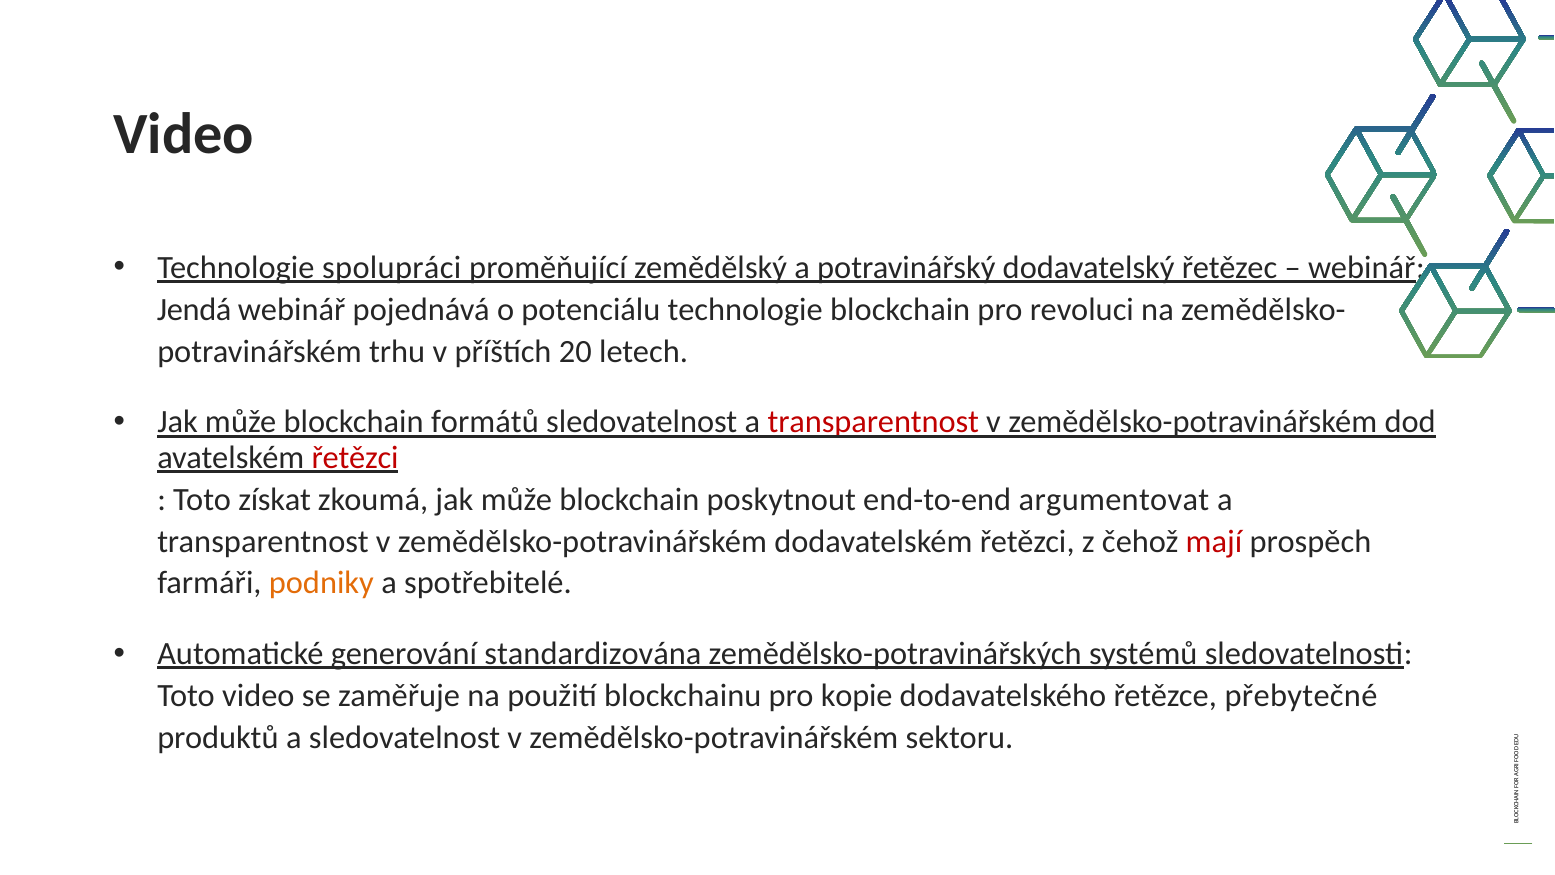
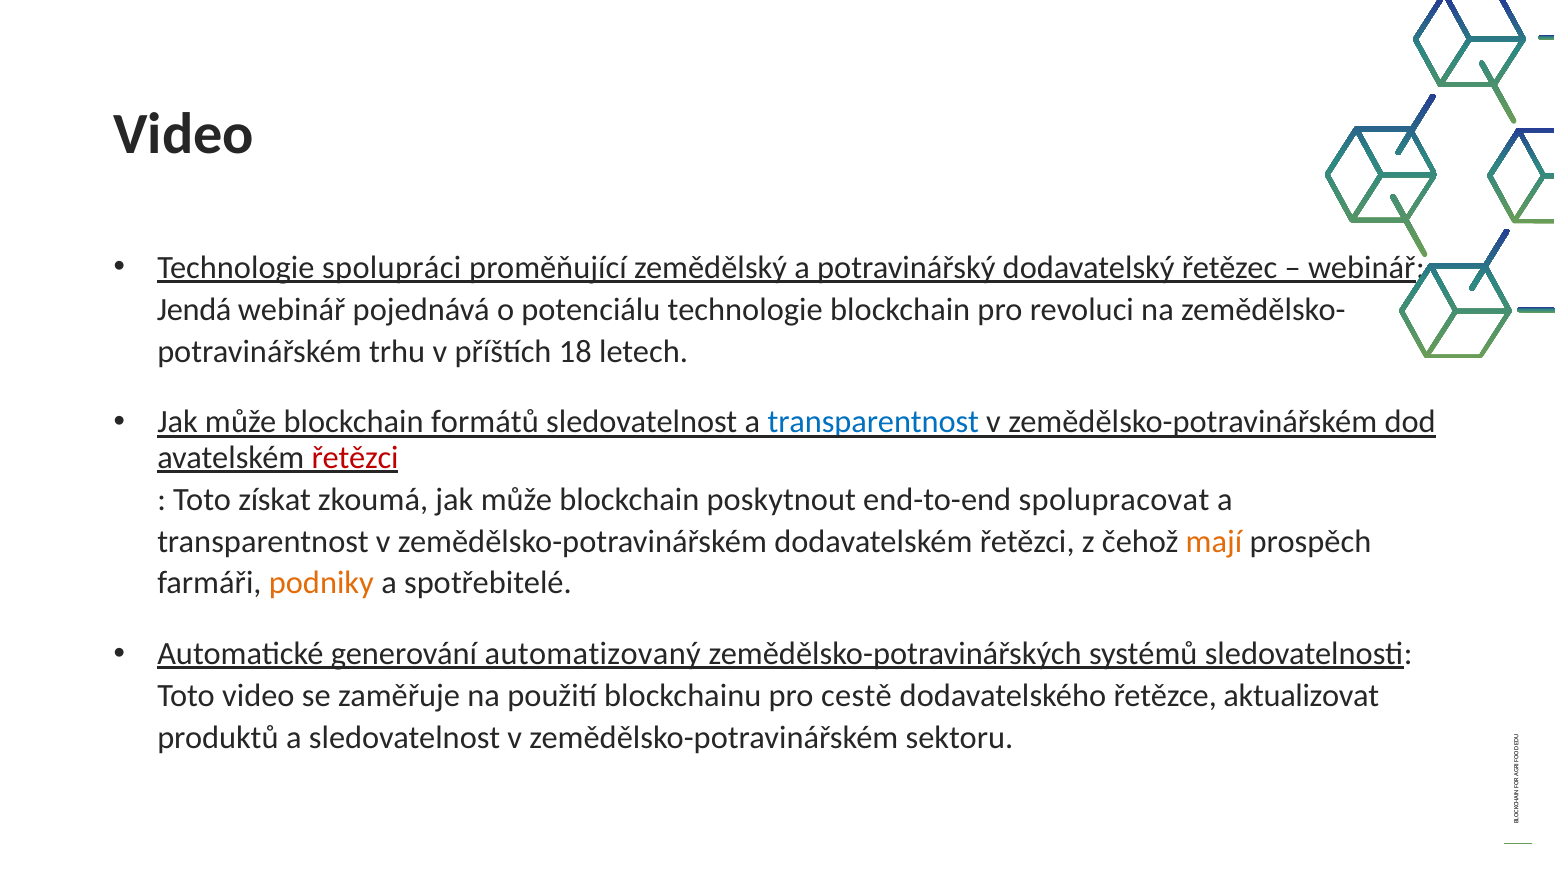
20: 20 -> 18 (575, 351)
transparentnost colour: red -> blue (873, 422)
argumentovat: argumentovat -> spolupracovat (1114, 500)
mají colour: red -> orange (1214, 541)
standardizována: standardizována -> automatizovaný (593, 654)
kopie: kopie -> cestě (856, 696)
přebytečné: přebytečné -> aktualizovat (1301, 696)
